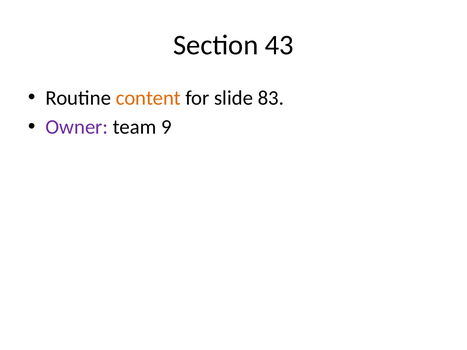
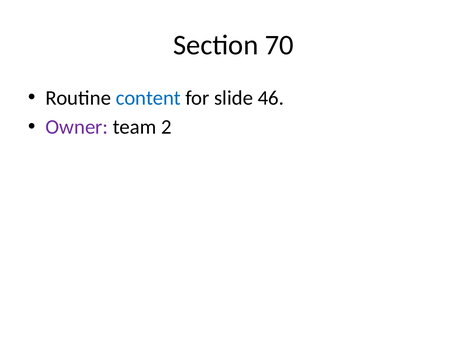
43: 43 -> 70 (279, 45)
content colour: orange -> blue (148, 98)
83: 83 -> 46 (271, 98)
9: 9 -> 2 (166, 127)
